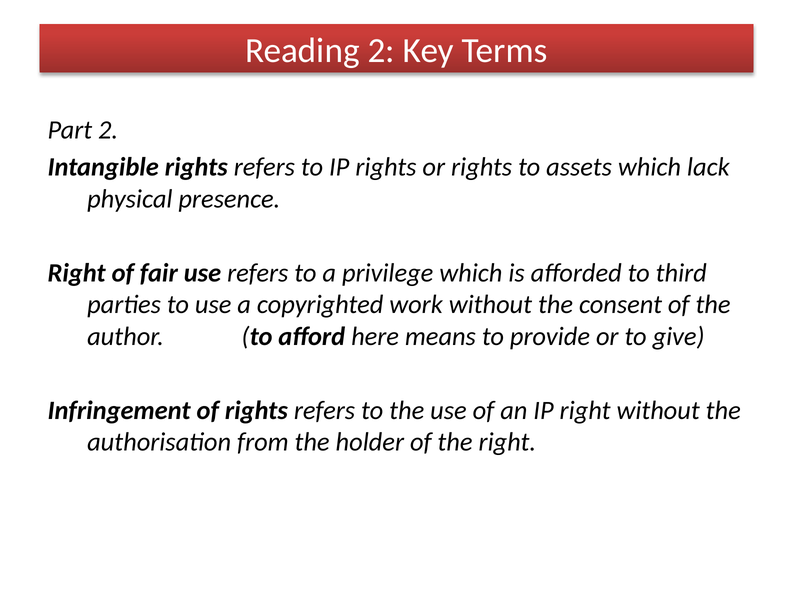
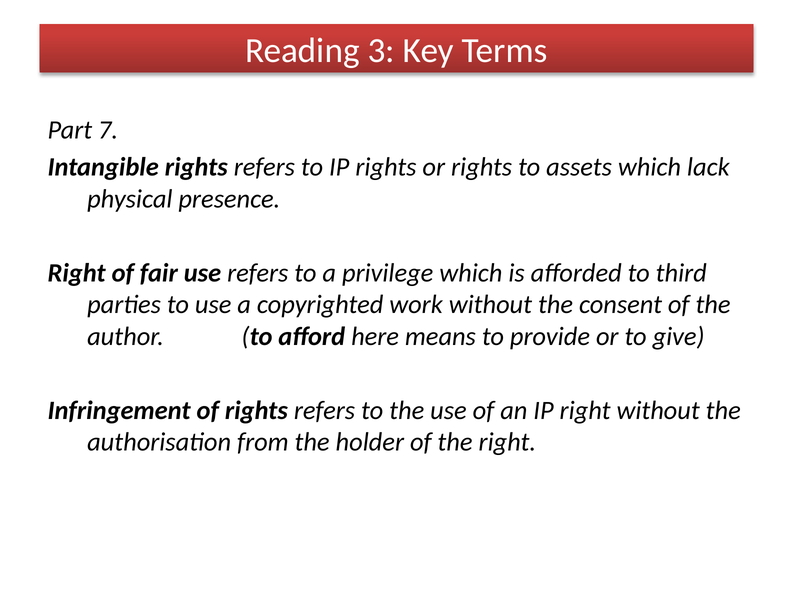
Reading 2: 2 -> 3 (381, 51)
Part 2: 2 -> 7 (108, 130)
